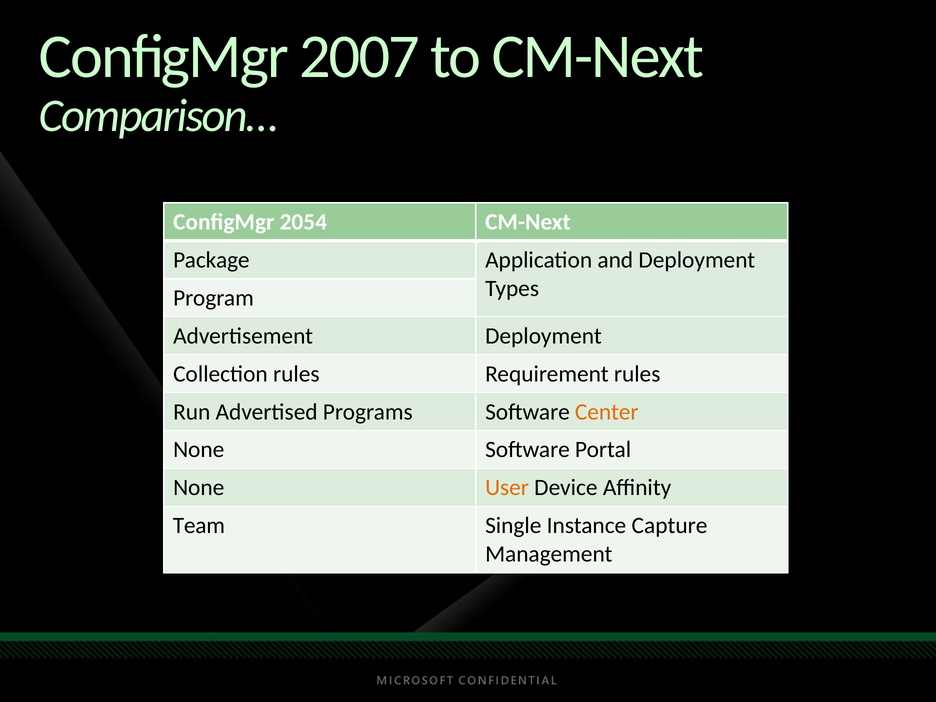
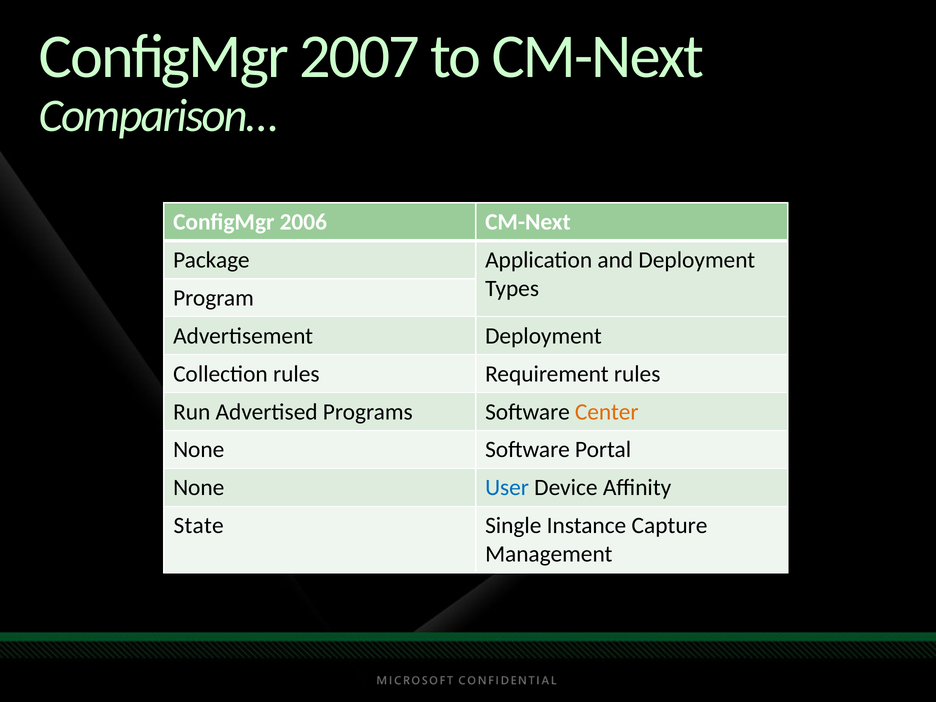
2054: 2054 -> 2006 (303, 222)
User colour: orange -> blue (507, 488)
Team: Team -> State (199, 526)
